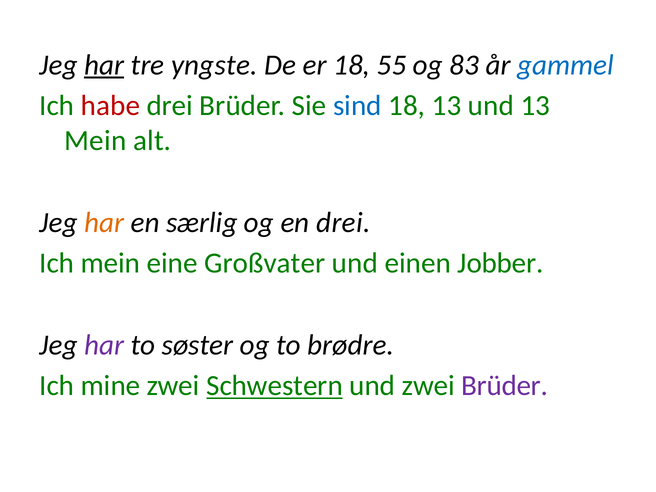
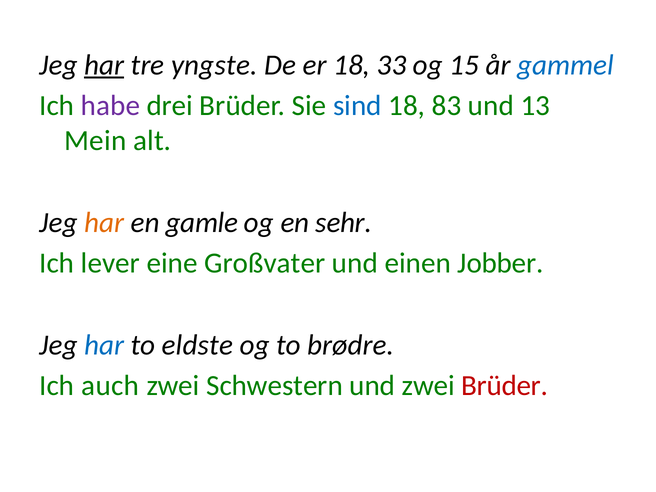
55: 55 -> 33 (391, 65)
83: 83 -> 15 (464, 65)
habe colour: red -> purple (110, 106)
18 13: 13 -> 83 (447, 106)
særlig: særlig -> gamle (202, 222)
en drei: drei -> sehr (344, 222)
Ich mein: mein -> lever (110, 263)
har colour: purple -> blue (104, 345)
søster: søster -> eldste (197, 345)
mine: mine -> auch (110, 386)
Schwestern underline: present -> none (275, 386)
Brüder colour: purple -> red (505, 386)
